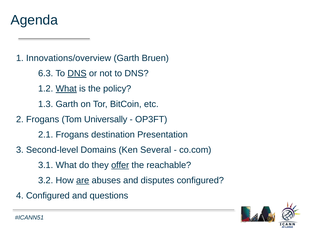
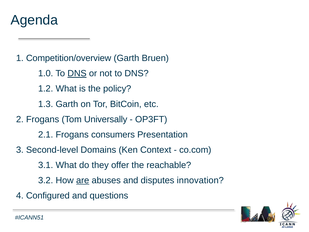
Innovations/overview: Innovations/overview -> Competition/overview (69, 58)
6.3: 6.3 -> 1.0 (46, 73)
What underline: present -> none (66, 89)
destination: destination -> consumers (113, 134)
Several: Several -> Context (156, 150)
offer underline: present -> none (120, 165)
disputes configured: configured -> innovation (200, 180)
